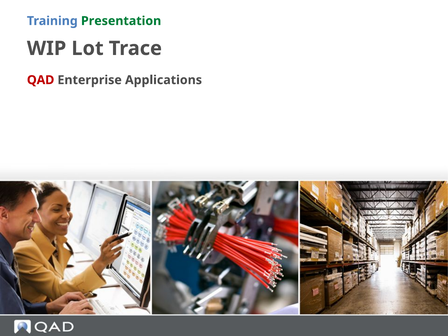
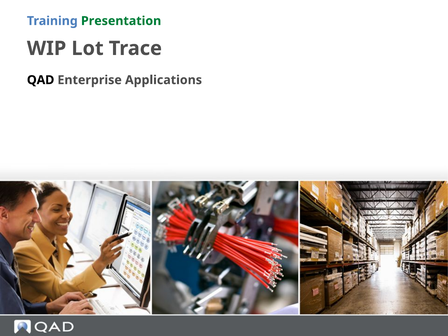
QAD colour: red -> black (41, 80)
